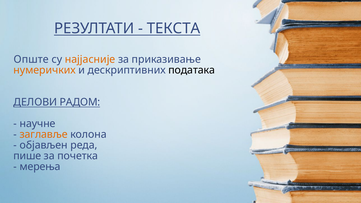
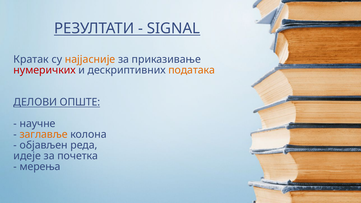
ТЕКСТА: ТЕКСТА -> SIGNAL (173, 28)
Опште: Опште -> Кратак (31, 59)
нумеричких colour: orange -> red (45, 70)
података colour: black -> orange (192, 70)
РАДОМ: РАДОМ -> ОПШТЕ (80, 102)
пише: пише -> идеје (27, 156)
